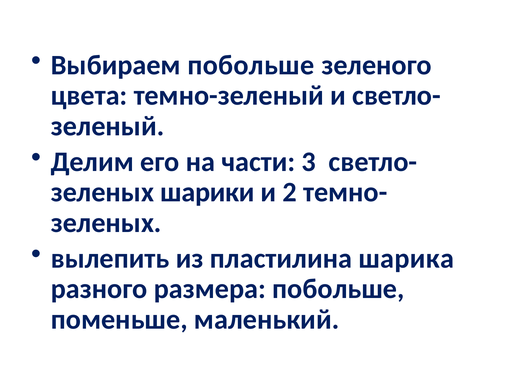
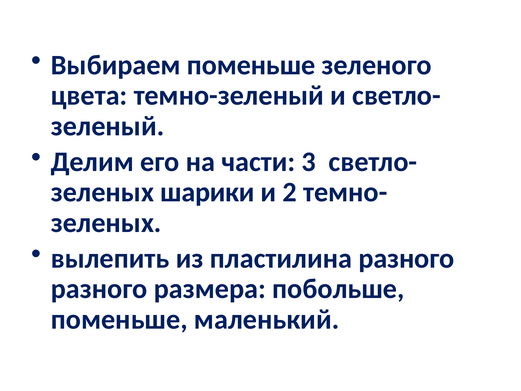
Выбираем побольше: побольше -> поменьше (251, 65)
пластилина шарика: шарика -> разного (406, 258)
